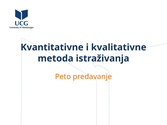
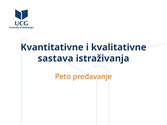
metoda: metoda -> sastava (56, 59)
